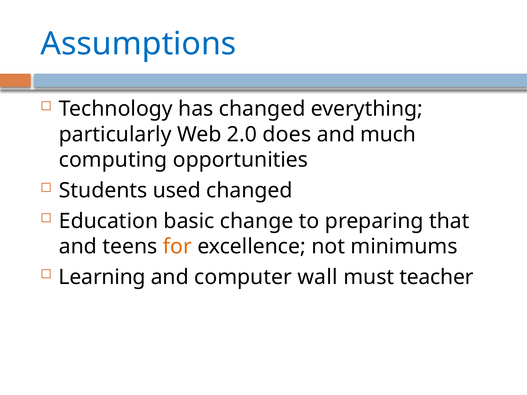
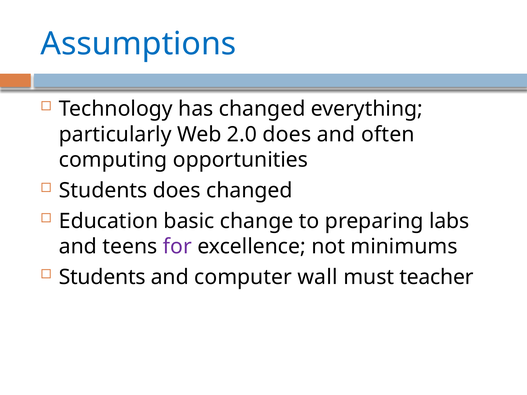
much: much -> often (388, 135)
Students used: used -> does (177, 191)
that: that -> labs (449, 221)
for colour: orange -> purple (177, 247)
Learning: Learning -> Students (102, 277)
